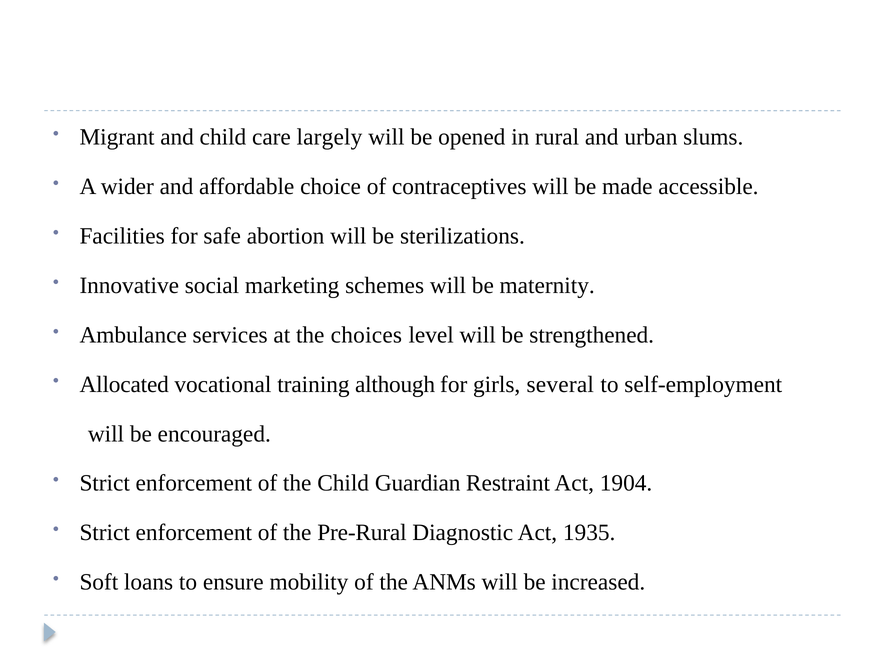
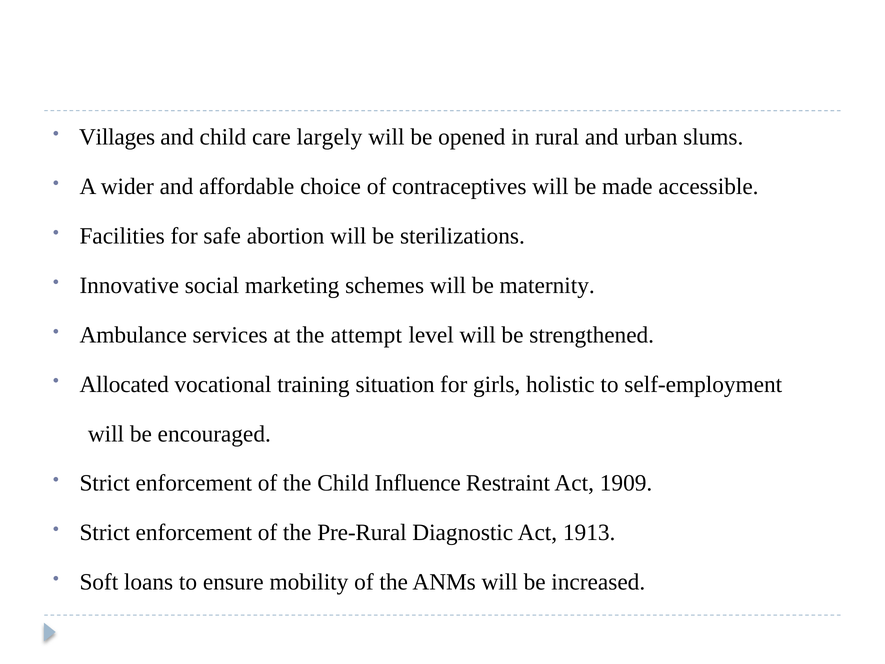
Migrant: Migrant -> Villages (117, 137)
choices: choices -> attempt (366, 335)
although: although -> situation (395, 384)
several: several -> holistic (560, 384)
Guardian: Guardian -> Influence (418, 483)
1904: 1904 -> 1909 (626, 483)
1935: 1935 -> 1913 (589, 532)
